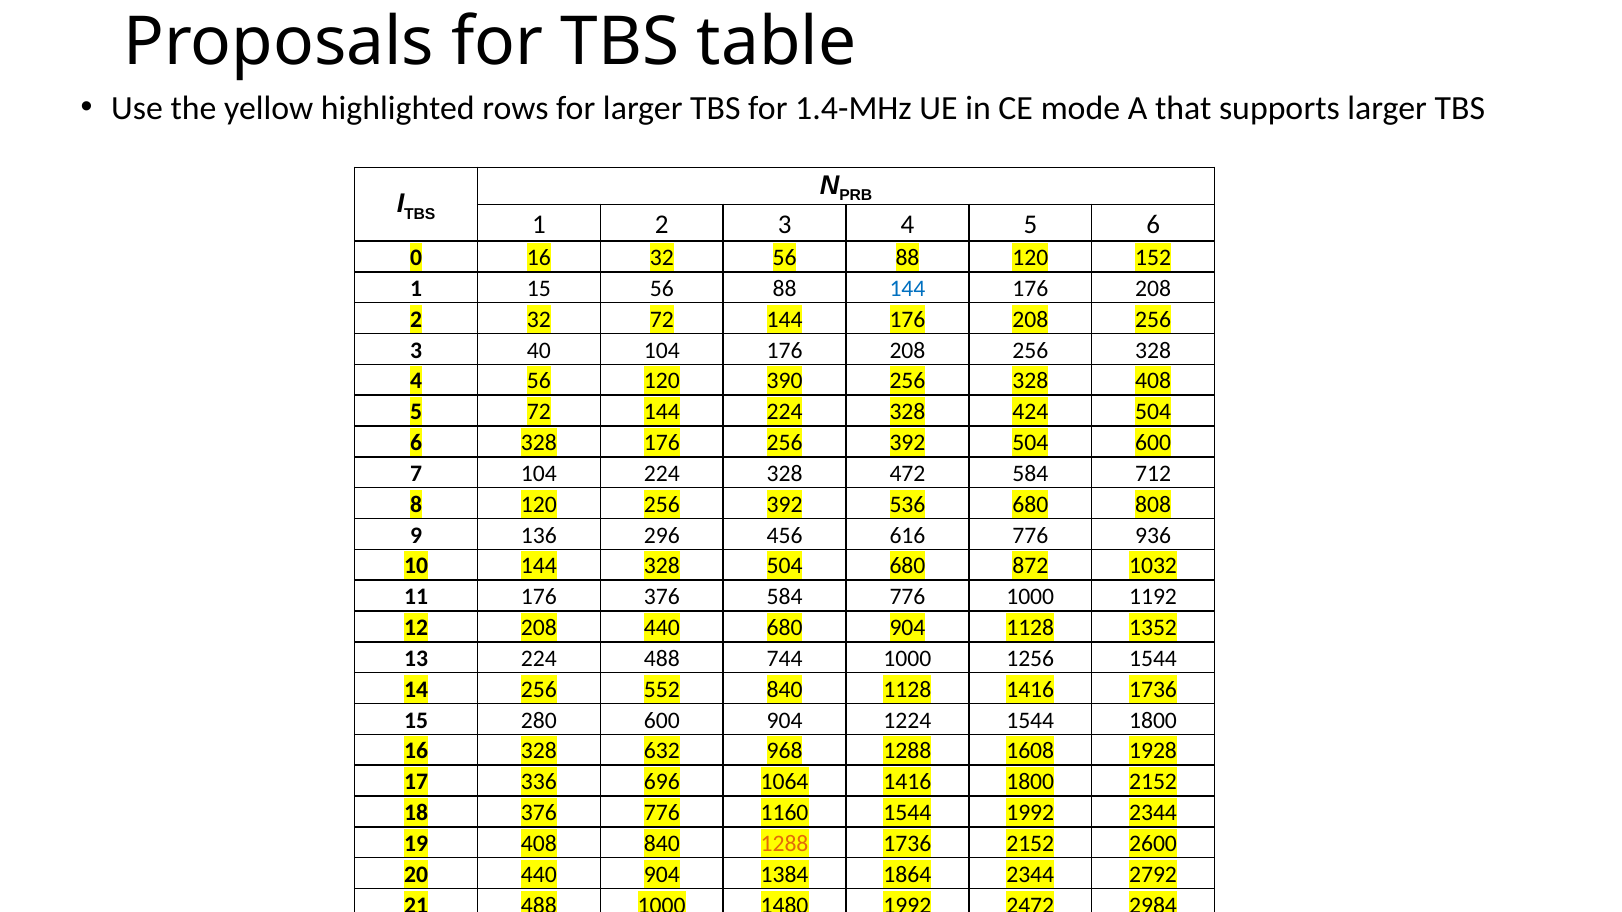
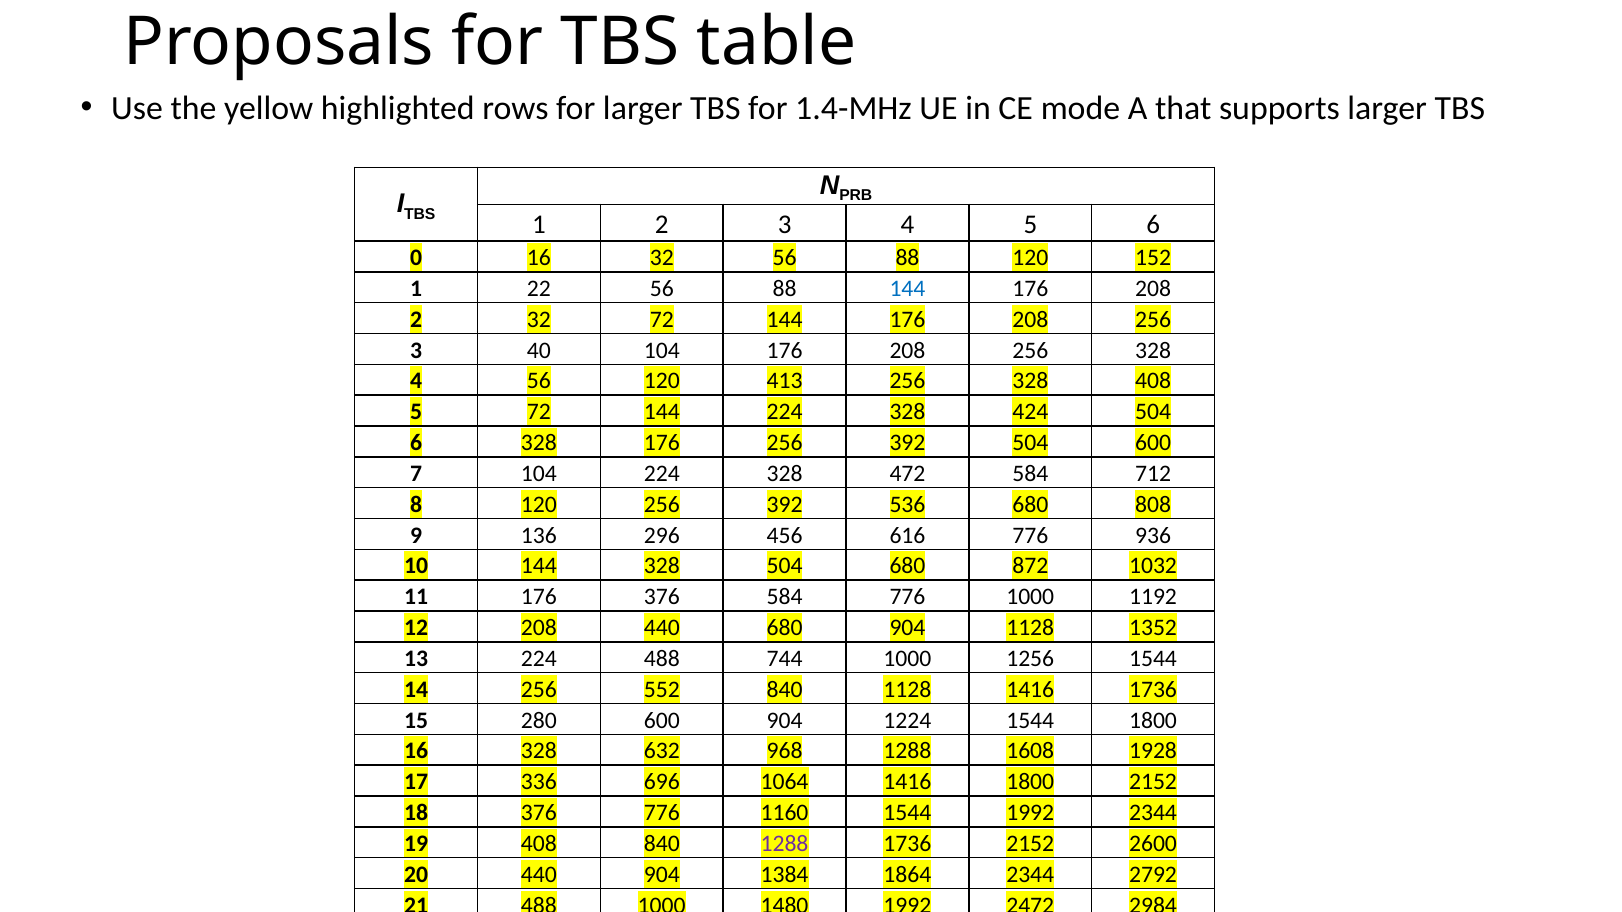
1 15: 15 -> 22 (539, 289)
390: 390 -> 413 (785, 381)
1288 colour: orange -> purple (785, 844)
